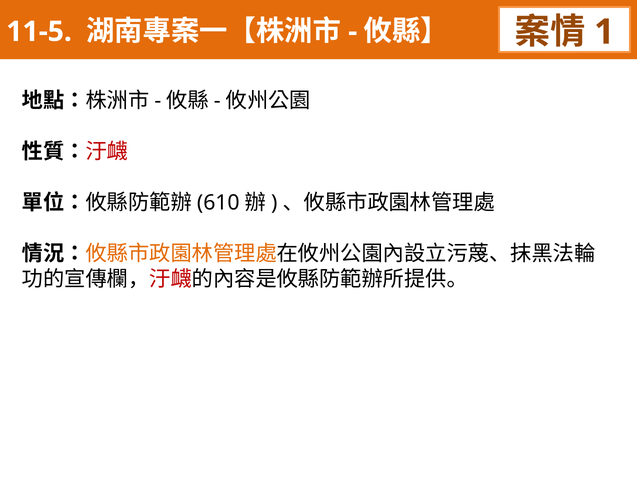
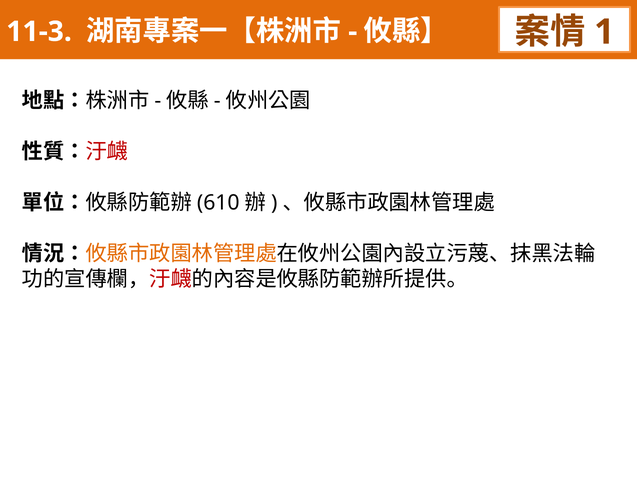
11-5: 11-5 -> 11-3 (39, 32)
